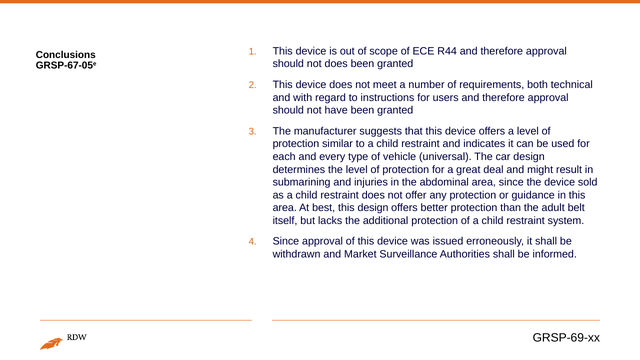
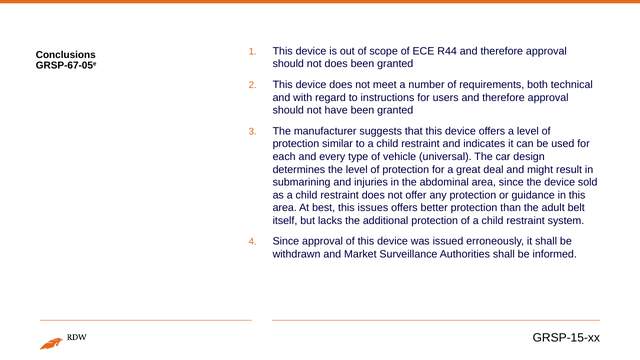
this design: design -> issues (373, 208)
GRSP-69-xx: GRSP-69-xx -> GRSP-15-xx (566, 338)
